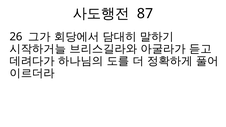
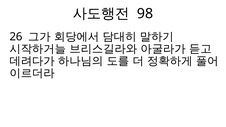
87: 87 -> 98 (145, 14)
